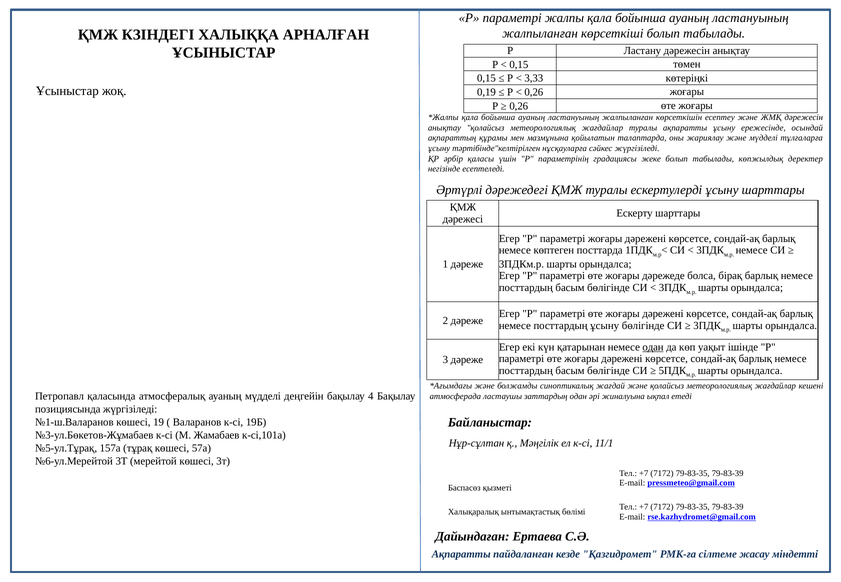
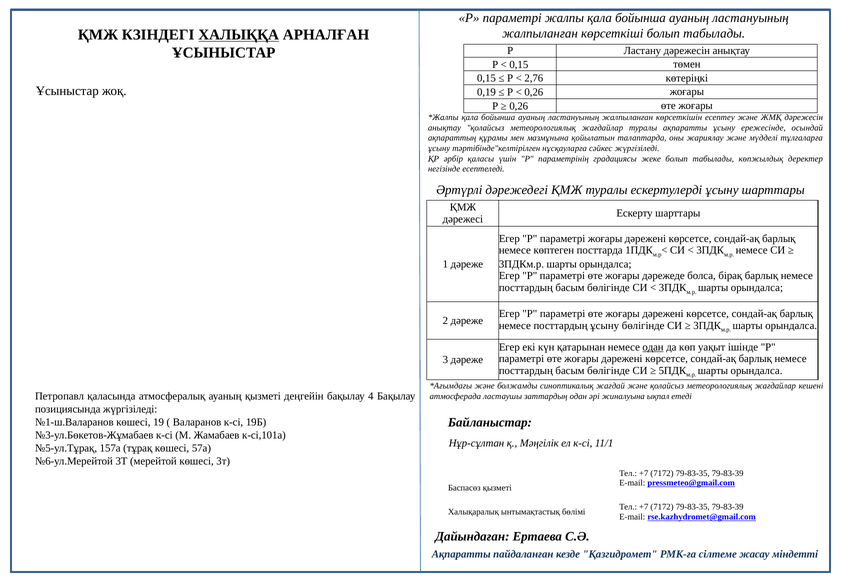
ХАЛЫҚҚА underline: none -> present (239, 35)
3,33: 3,33 -> 2,76 (534, 78)
ауаның мүдделі: мүдделі -> қызметі (263, 396)
